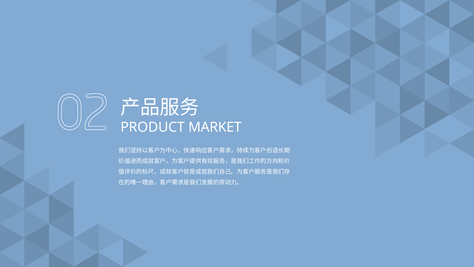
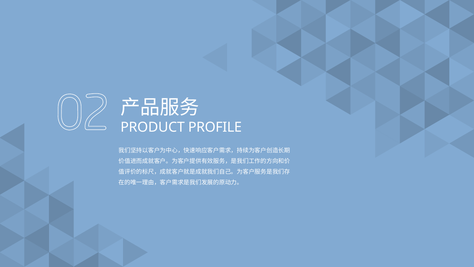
MARKET: MARKET -> PROFILE (215, 127)
